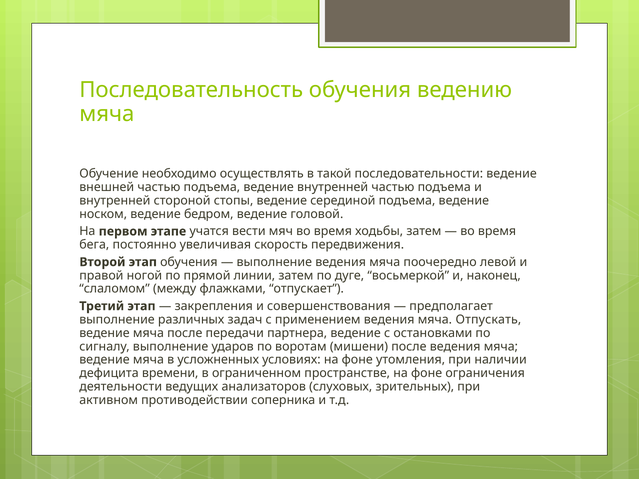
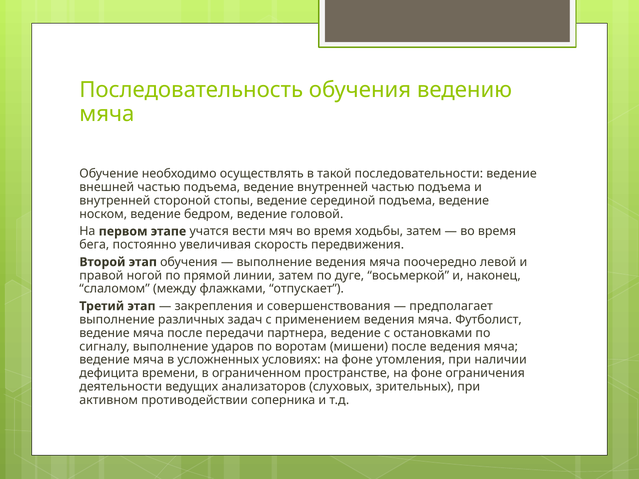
Отпускать: Отпускать -> Футболист (489, 320)
